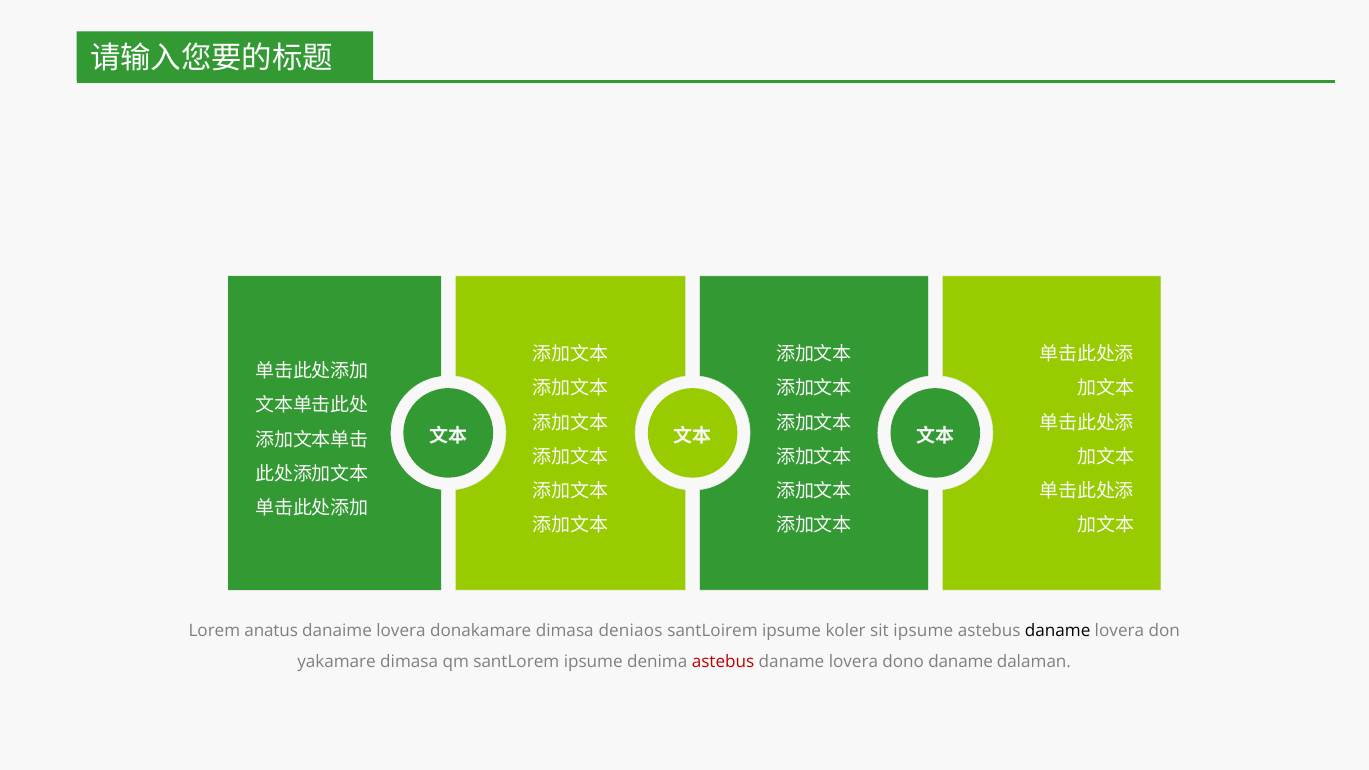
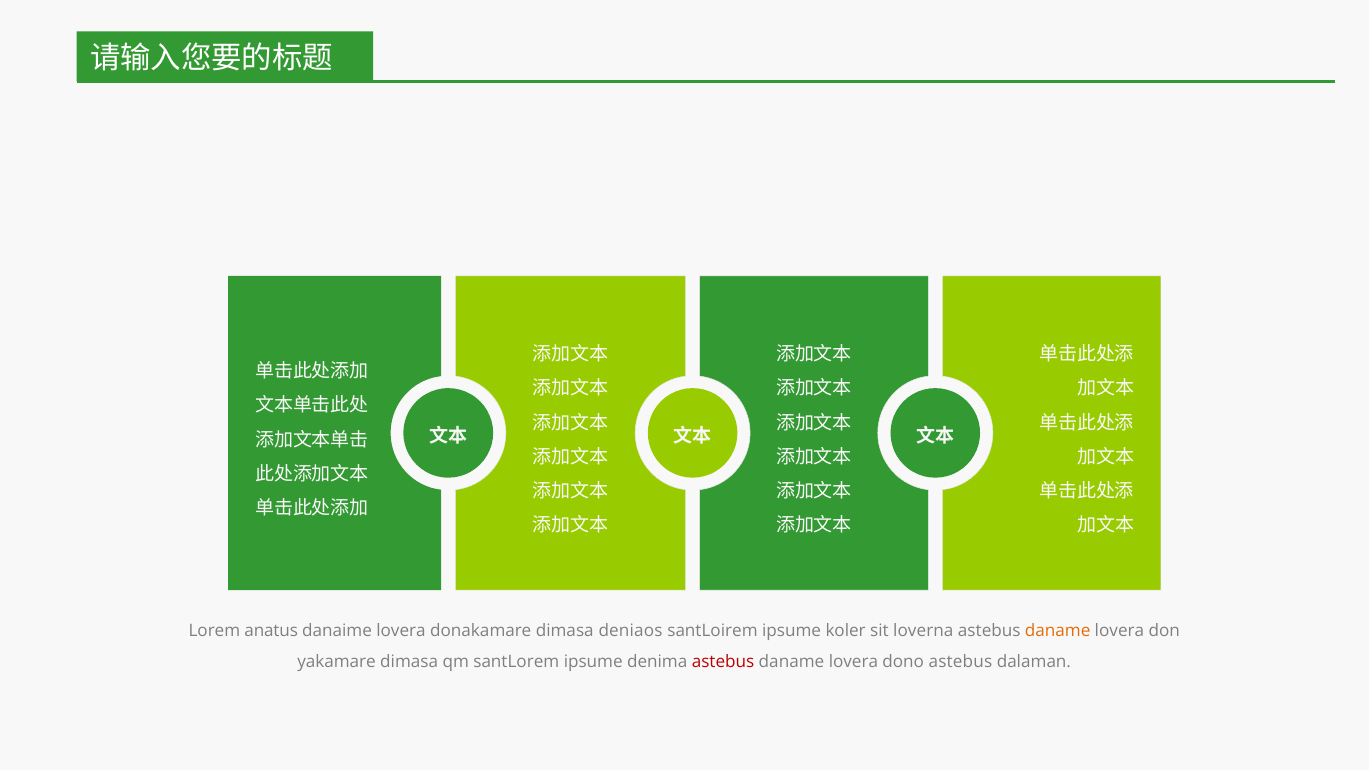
sit ipsume: ipsume -> loverna (923, 631)
daname colour: black -> orange (1058, 631)
dono daname: daname -> astebus (960, 662)
